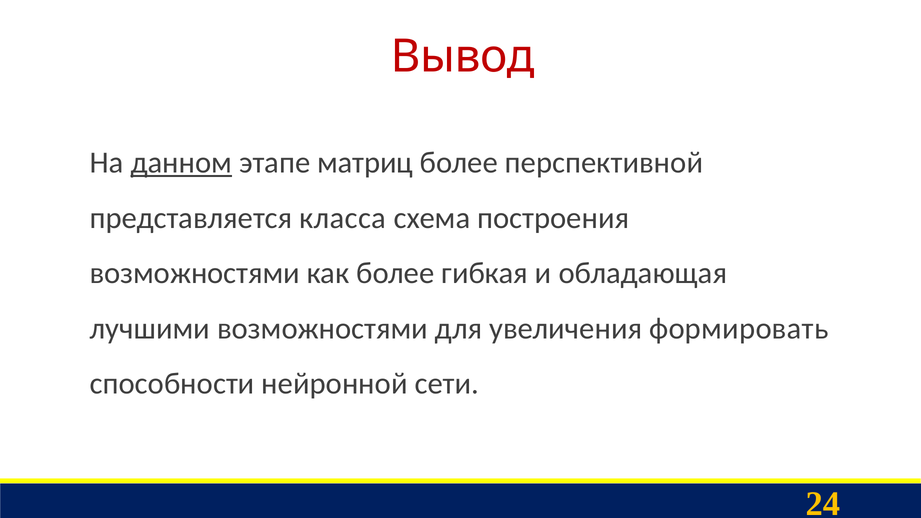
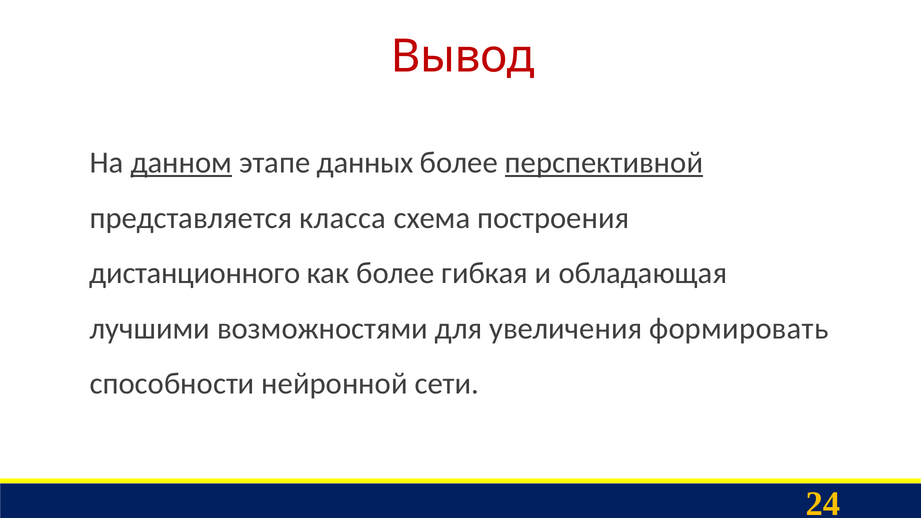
матриц: матриц -> данных (365, 163)
перспективной underline: none -> present (604, 163)
возможностями: возможностями -> дистанционного (195, 273)
